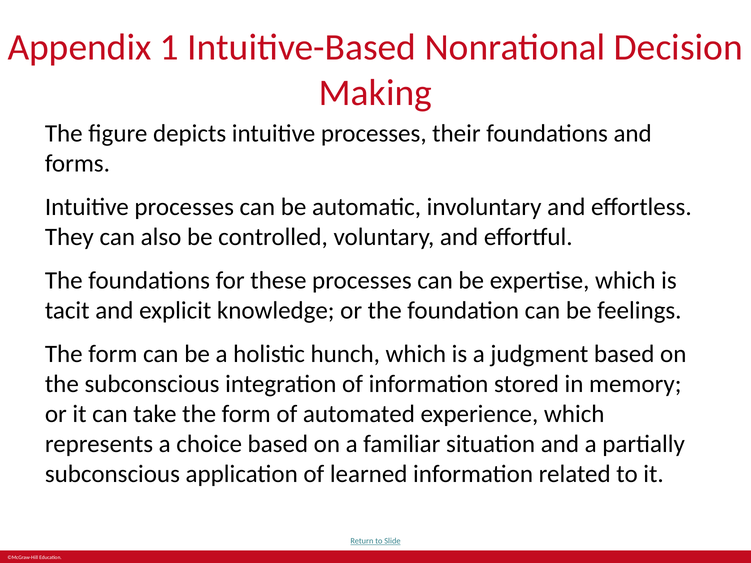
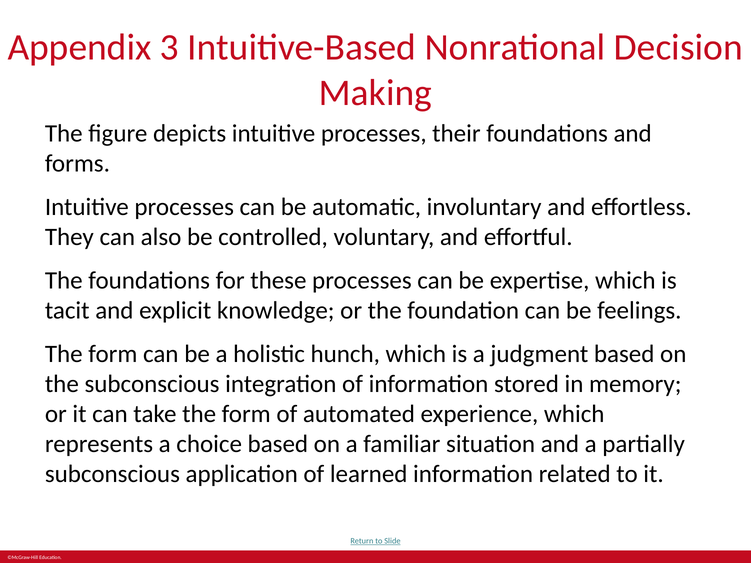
1: 1 -> 3 (169, 48)
